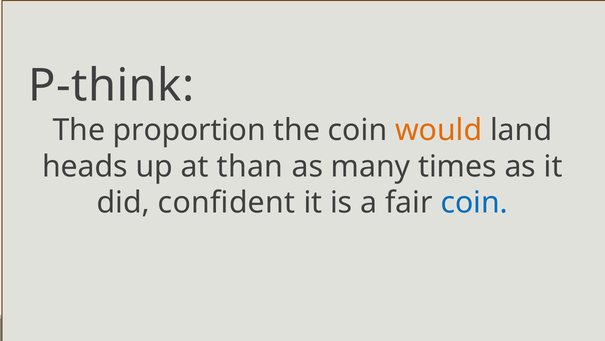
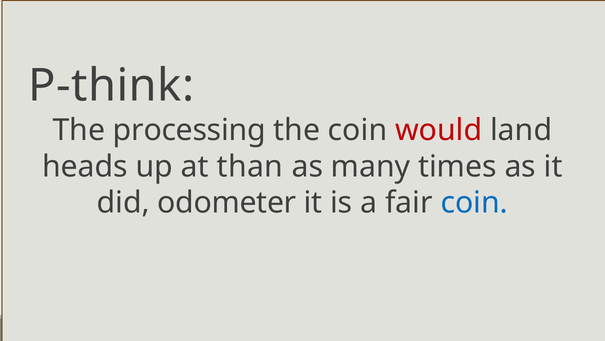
proportion: proportion -> processing (189, 130)
would colour: orange -> red (439, 130)
confident: confident -> odometer (227, 203)
